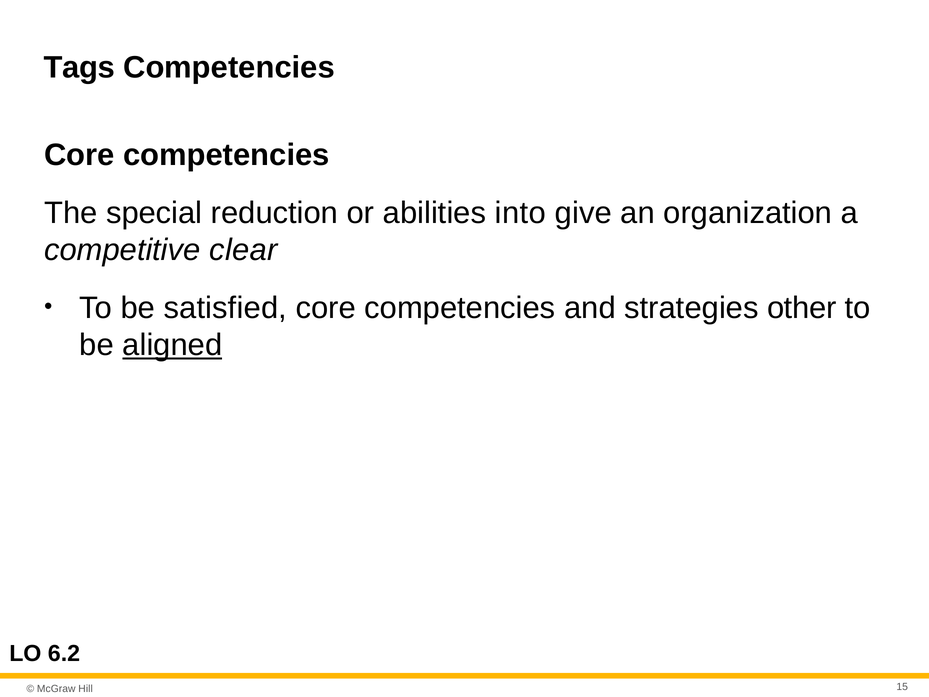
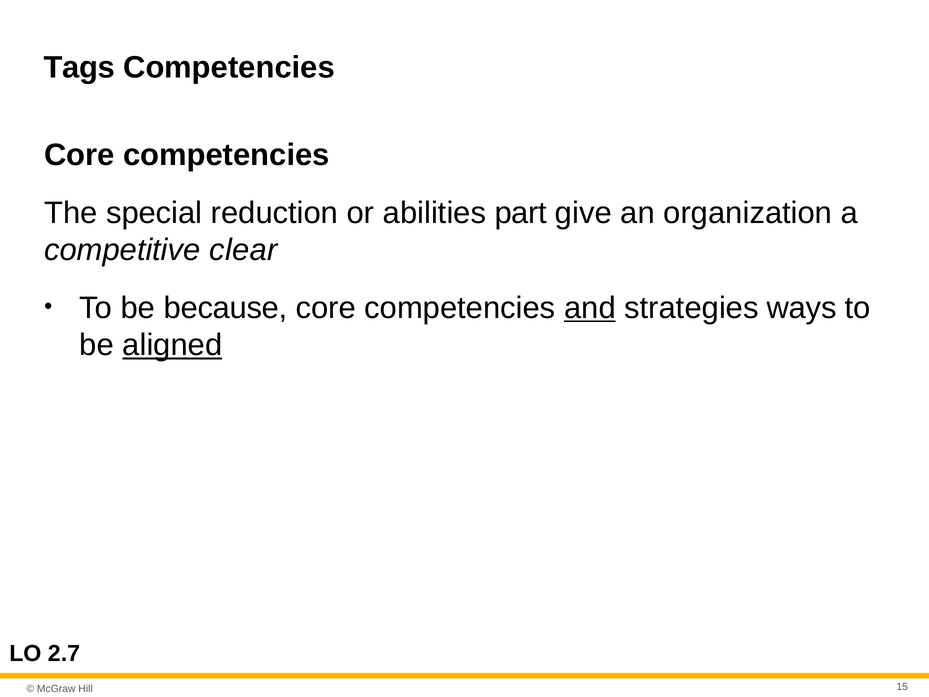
into: into -> part (521, 213)
satisfied: satisfied -> because (226, 308)
and underline: none -> present (590, 308)
other: other -> ways (802, 308)
6.2: 6.2 -> 2.7 (64, 653)
